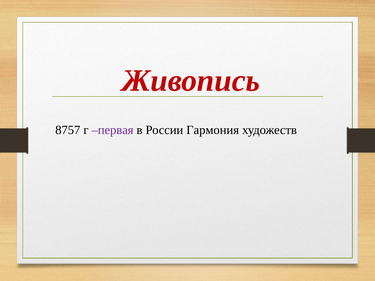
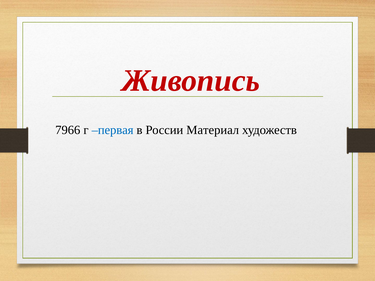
8757: 8757 -> 7966 (68, 130)
первая colour: purple -> blue (113, 130)
Гармония: Гармония -> Материал (213, 130)
